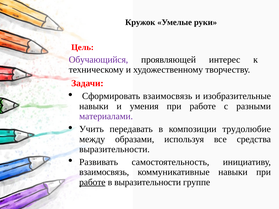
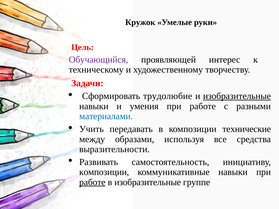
Сформировать взаимосвязь: взаимосвязь -> трудолюбие (168, 96)
изобразительные underline: none -> present (237, 96)
материалами colour: purple -> blue (106, 116)
трудолюбие: трудолюбие -> технические (247, 129)
взаимосвязь: взаимосвязь -> композиции (104, 172)
в выразительности: выразительности -> изобразительные (148, 182)
